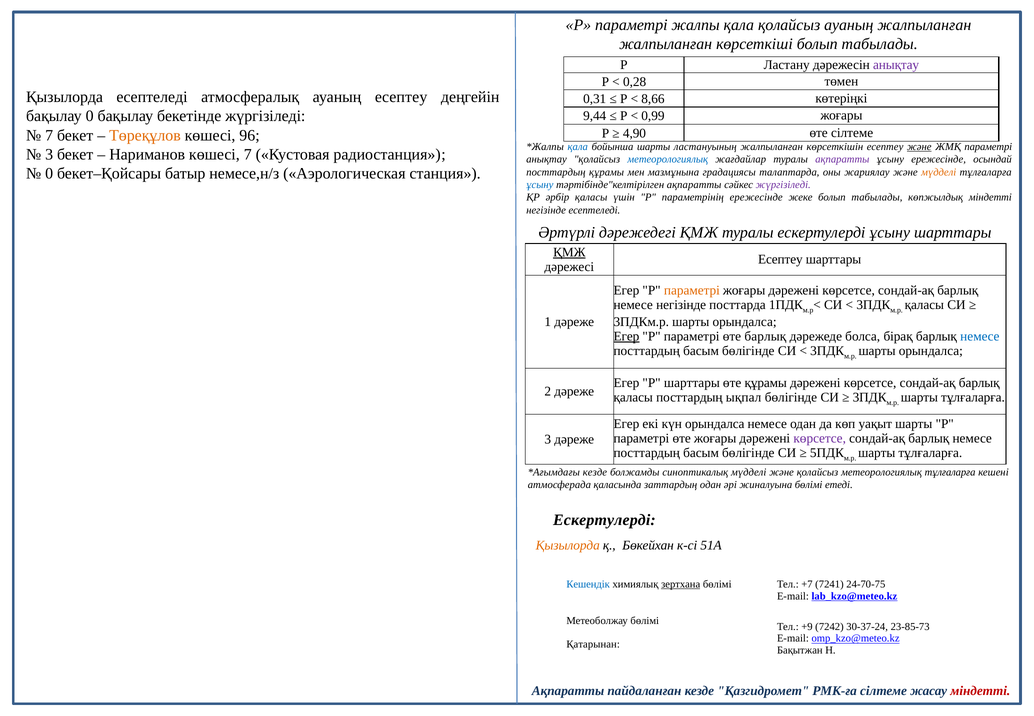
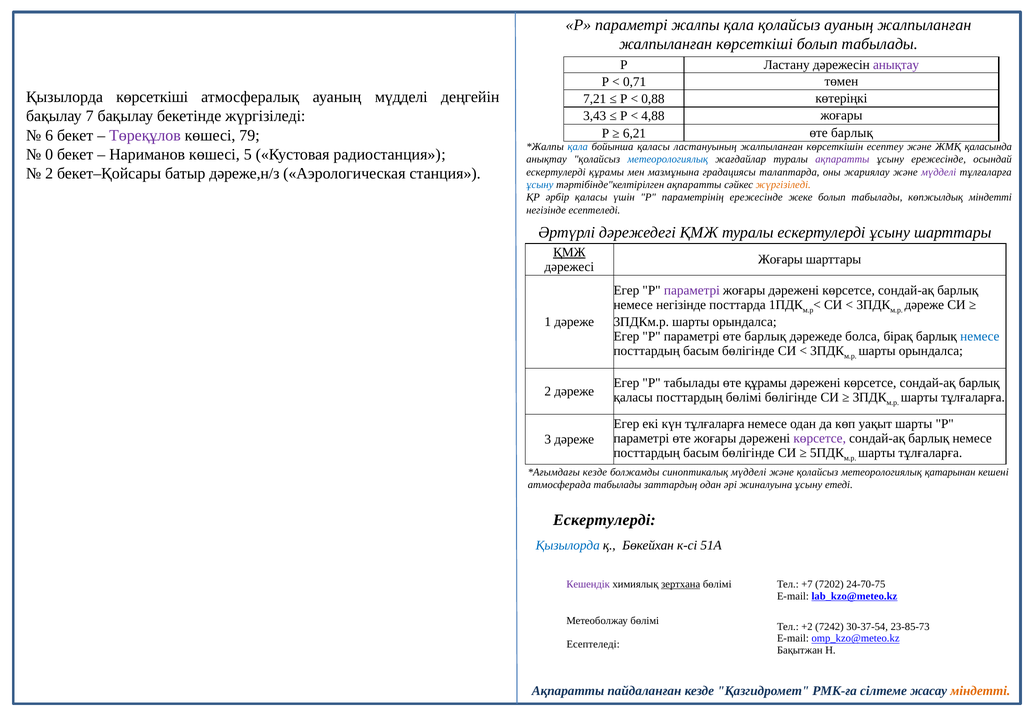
0,28: 0,28 -> 0,71 (635, 82)
Қызылорда есептеледі: есептеледі -> көрсеткіші (152, 97)
ауаның есептеу: есептеу -> мүдделі (401, 97)
0,31: 0,31 -> 7,21 (595, 99)
8,66: 8,66 -> 0,88 (653, 99)
бақылау 0: 0 -> 7 (90, 116)
9,44: 9,44 -> 3,43 (595, 116)
0,99: 0,99 -> 4,88 (653, 116)
4,90: 4,90 -> 6,21 (634, 133)
сілтеме: сілтеме -> барлық (852, 133)
7: 7 -> 6 (49, 135)
Төреқұлов colour: orange -> purple (145, 135)
96: 96 -> 79 (250, 135)
бойынша шарты: шарты -> қаласы (654, 147)
және underline: present -> none (919, 147)
ЖМҚ параметрі: параметрі -> қаласында (988, 147)
3: 3 -> 0 (49, 154)
көшесі 7: 7 -> 5 (248, 154)
0: 0 -> 2 (49, 173)
немесе,н/з: немесе,н/з -> дәреже,н/з (244, 173)
посттардың: посттардың -> ескертулерді (556, 172)
мүдделі colour: orange -> purple (939, 172)
жүргізіледі colour: purple -> orange (783, 185)
Есептеу: Есептеу -> Жоғары (780, 259)
параметрі colour: orange -> purple (692, 290)
қаласы: қаласы -> дәреже (924, 305)
Егер underline: present -> none (626, 336)
Р шарттары: шарттары -> табылады (692, 383)
посттардың ықпал: ықпал -> бөлімі (744, 397)
күн орындалса: орындалса -> тұлғаларға (715, 424)
метеорологиялық тұлғаларға: тұлғаларға -> қатарынан (950, 472)
атмосферада қаласында: қаласында -> табылады (617, 485)
жиналуына бөлімі: бөлімі -> ұсыну (809, 485)
Қызылорда colour: orange -> blue (568, 545)
Кешендік colour: blue -> purple (588, 584)
7241: 7241 -> 7202 (829, 584)
+9: +9 -> +2 (807, 627)
30-37-24: 30-37-24 -> 30-37-54 (867, 627)
Қатарынан: Қатарынан -> Есептеледі (593, 644)
міндетті colour: red -> orange (980, 691)
